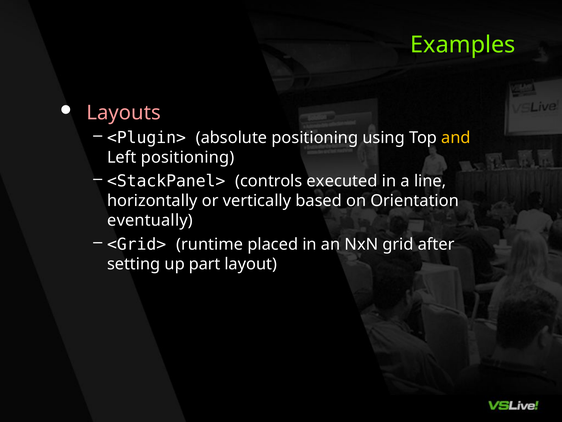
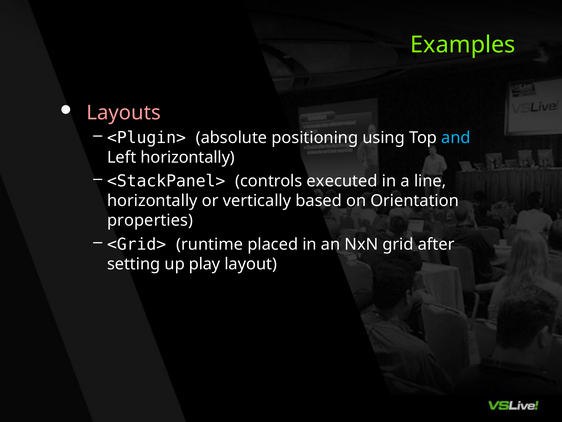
and colour: yellow -> light blue (456, 138)
Left positioning: positioning -> horizontally (188, 157)
eventually: eventually -> properties (150, 220)
part: part -> play (205, 264)
